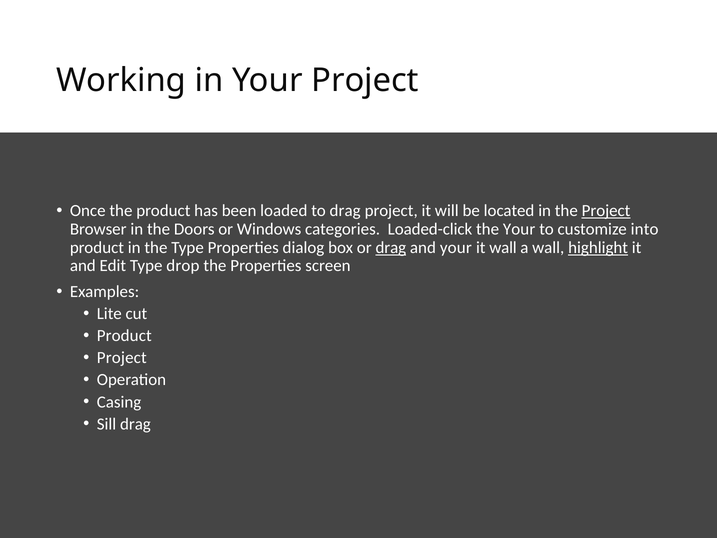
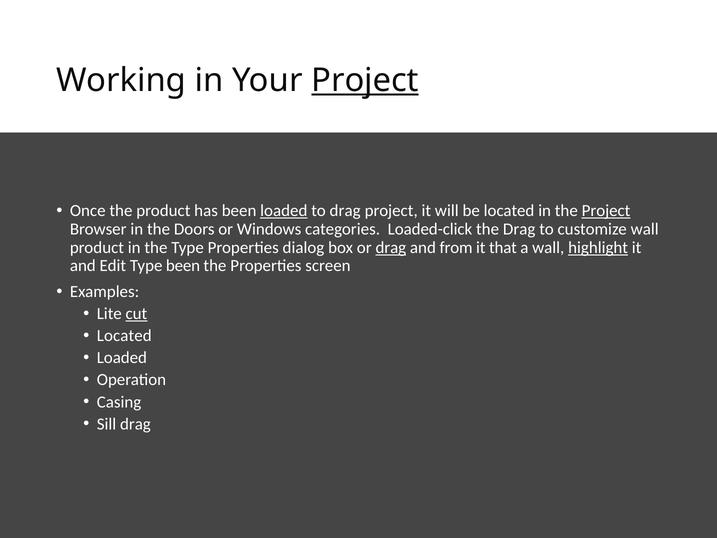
Project underline: none -> present (365, 80)
loaded underline: none -> present (284, 211)
the Your: Your -> Drag (519, 229)
customize into: into -> wall (645, 229)
and your: your -> from (456, 247)
it wall: wall -> that (503, 247)
Type drop: drop -> been (183, 266)
cut underline: none -> present (136, 314)
Product: Product -> Located (124, 336)
Project: Project -> Loaded (122, 358)
